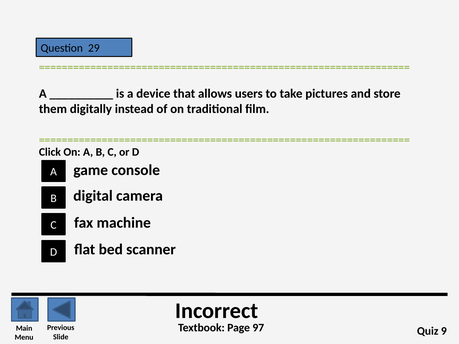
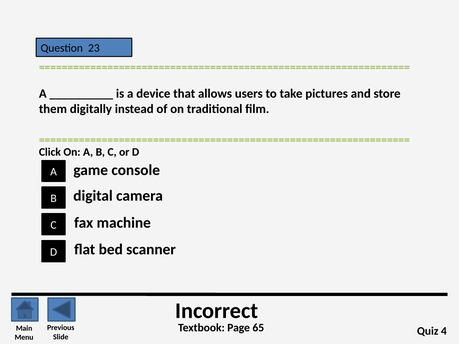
29: 29 -> 23 (94, 48)
97: 97 -> 65 (258, 328)
9: 9 -> 4 (444, 331)
